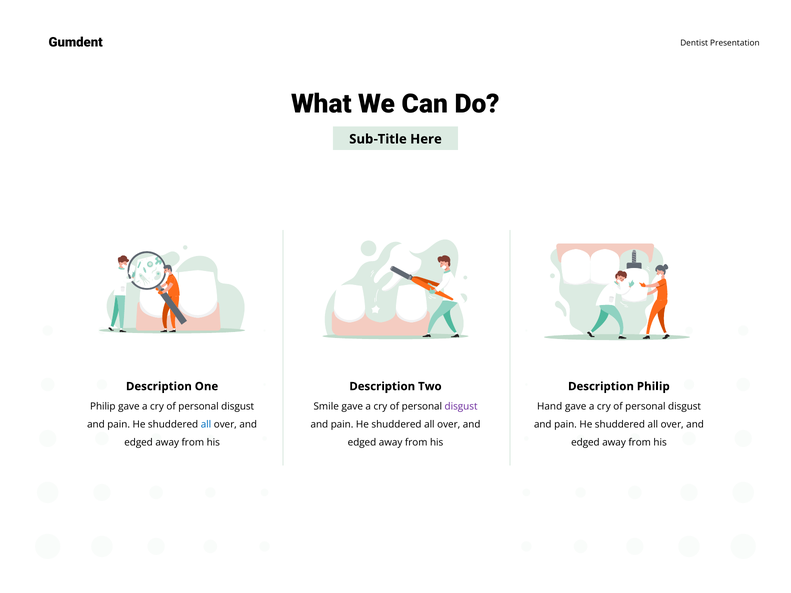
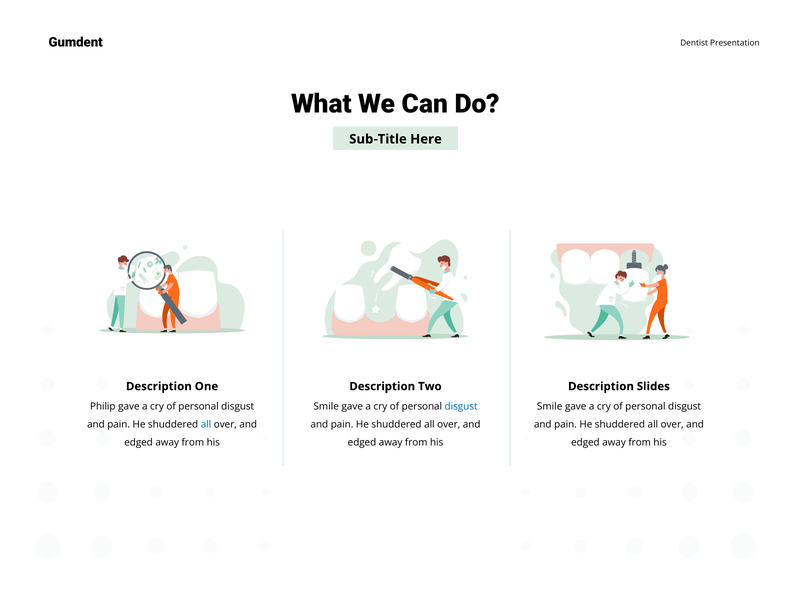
Description Philip: Philip -> Slides (653, 387)
disgust colour: purple -> blue (461, 407)
Hand: Hand -> Smile (550, 407)
